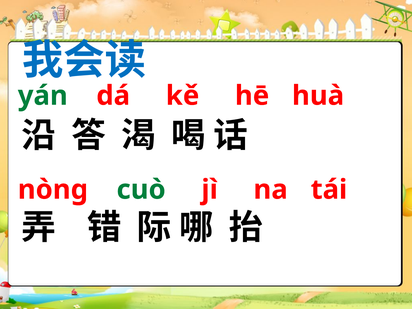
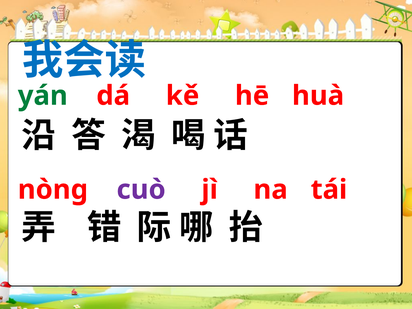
cuò colour: green -> purple (141, 190)
